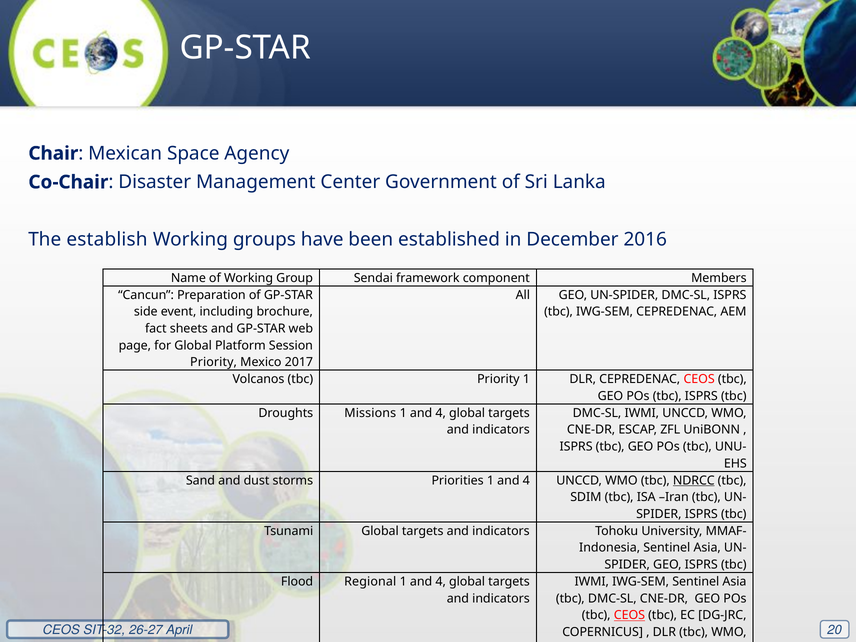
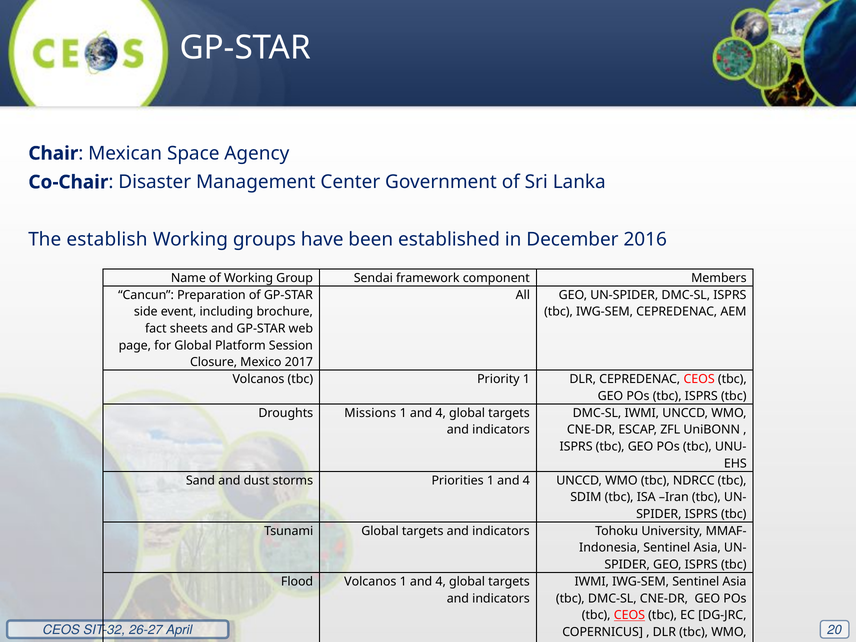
Priority: Priority -> Closure (214, 362)
NDRCC underline: present -> none (694, 480)
Flood Regional: Regional -> Volcanos (370, 582)
